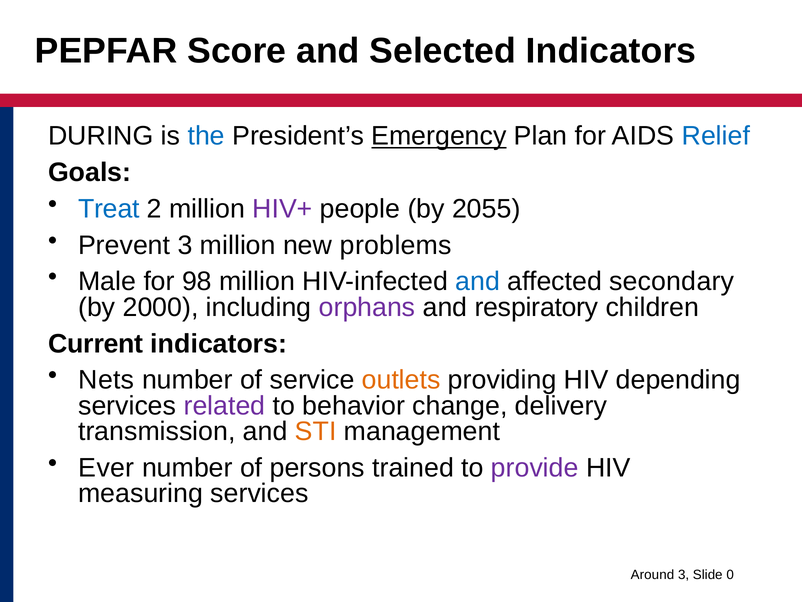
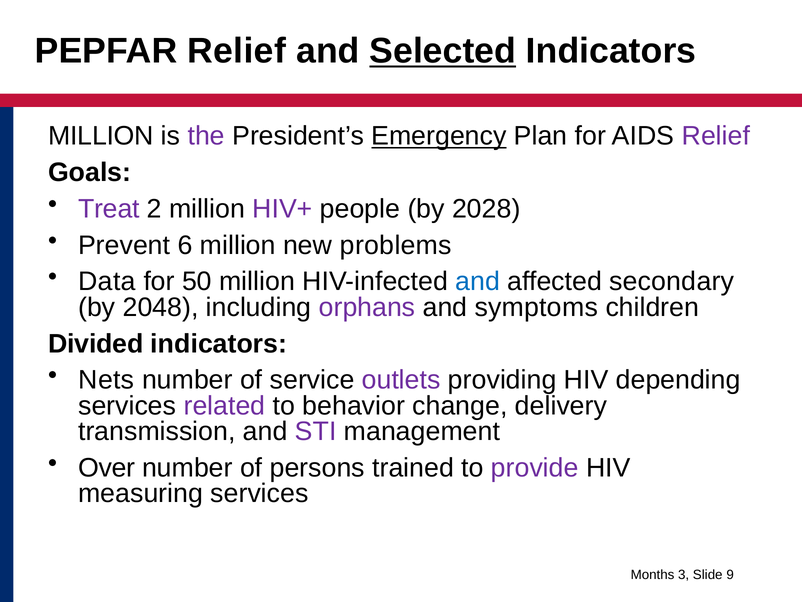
PEPFAR Score: Score -> Relief (237, 51)
Selected underline: none -> present (443, 51)
DURING: DURING -> MILLION (101, 136)
the colour: blue -> purple (206, 136)
Relief colour: blue -> purple (716, 136)
Treat colour: blue -> purple (109, 209)
2055: 2055 -> 2028 (486, 209)
Prevent 3: 3 -> 6 (185, 245)
Male: Male -> Data (107, 281)
98: 98 -> 50 (197, 281)
2000: 2000 -> 2048 (161, 307)
respiratory: respiratory -> symptoms (536, 307)
Current: Current -> Divided (96, 343)
outlets colour: orange -> purple (401, 380)
STI colour: orange -> purple (316, 431)
Ever: Ever -> Over (107, 467)
Around: Around -> Months (653, 574)
0: 0 -> 9 (730, 574)
